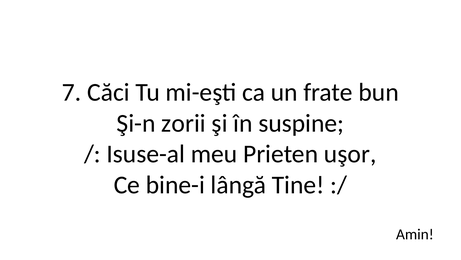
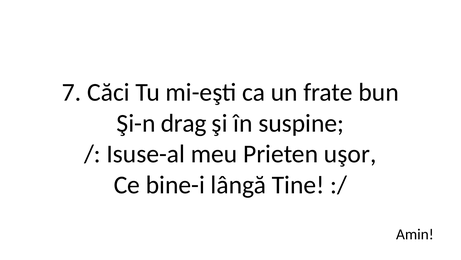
zorii: zorii -> drag (184, 123)
